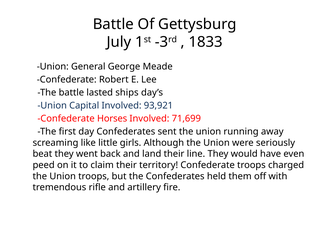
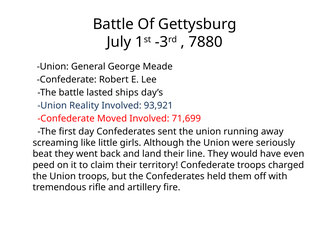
1833: 1833 -> 7880 (206, 42)
Capital: Capital -> Reality (84, 106)
Horses: Horses -> Moved (112, 119)
